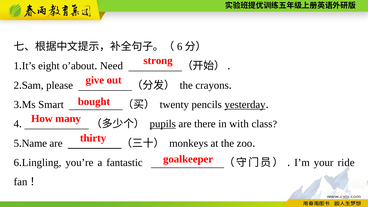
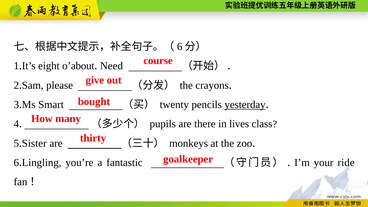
strong: strong -> course (158, 61)
pupils underline: present -> none (163, 124)
with: with -> lives (239, 124)
Name: Name -> Sister (34, 143)
